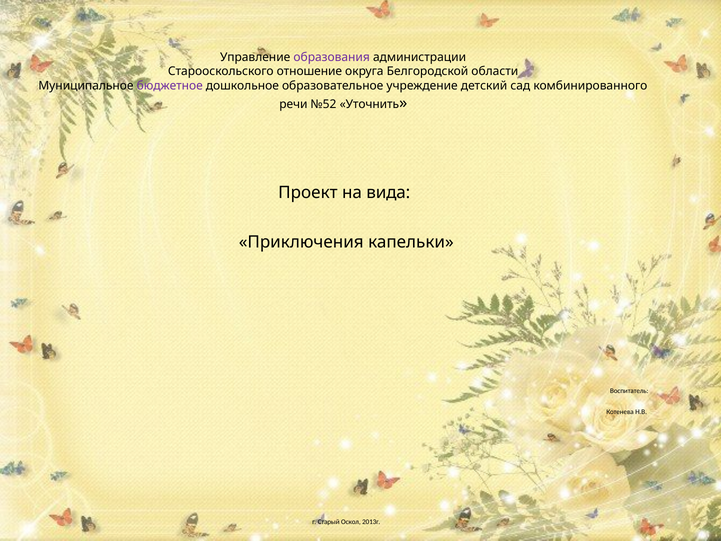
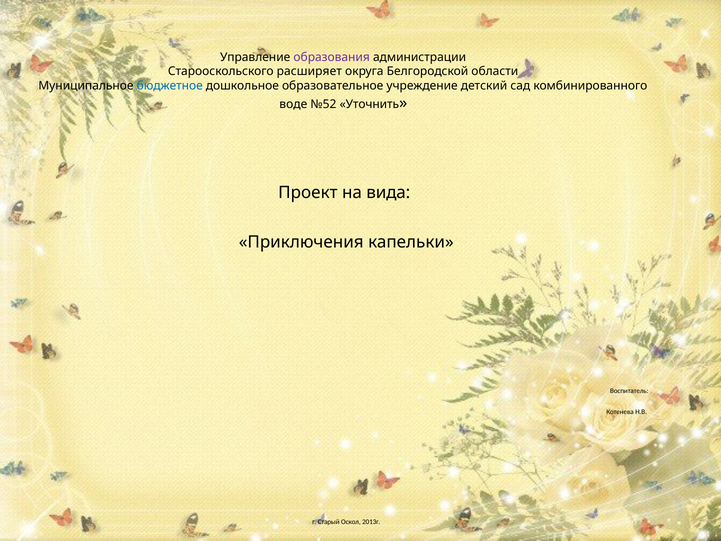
отношение: отношение -> расширяет (309, 71)
бюджетное colour: purple -> blue (170, 86)
речи: речи -> воде (293, 104)
